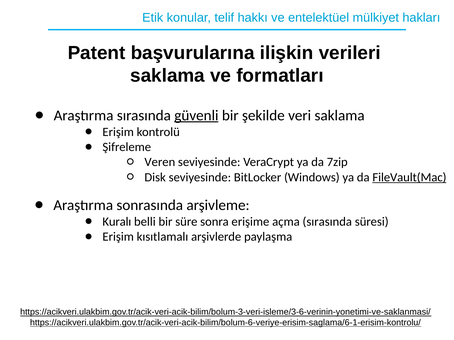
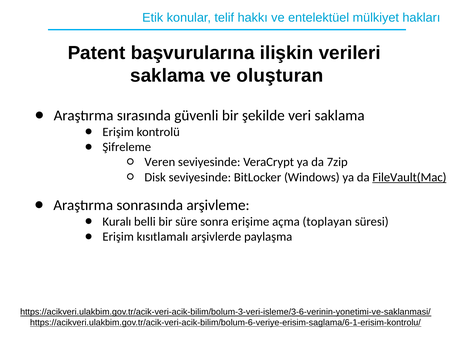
formatları: formatları -> oluşturan (280, 76)
güvenli underline: present -> none (196, 116)
açma sırasında: sırasında -> toplayan (327, 222)
